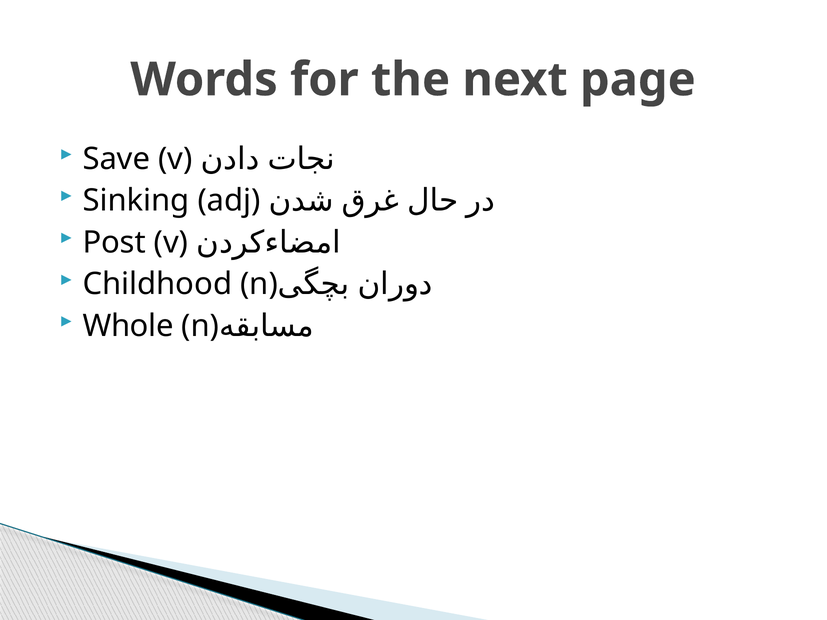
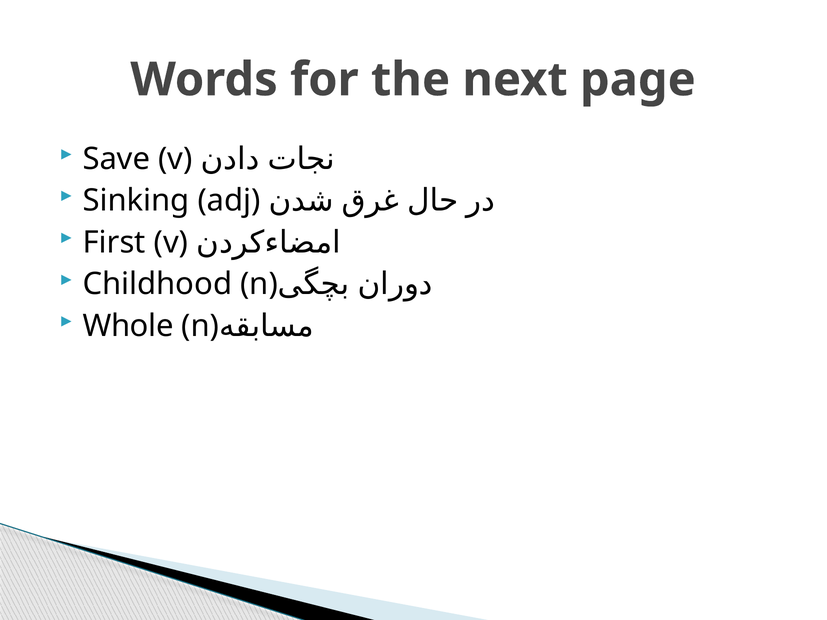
Post: Post -> First (114, 243)
